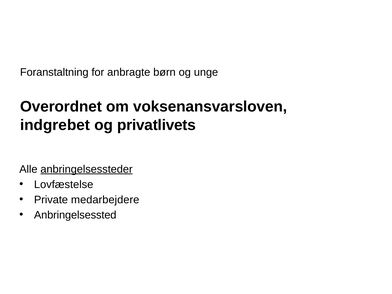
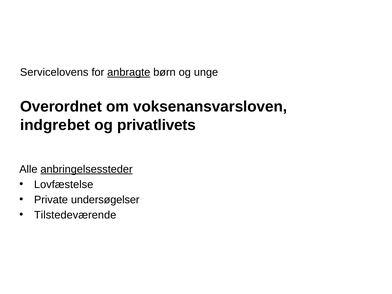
Foranstaltning: Foranstaltning -> Servicelovens (54, 72)
anbragte underline: none -> present (129, 72)
medarbejdere: medarbejdere -> undersøgelser (105, 200)
Anbringelsessted: Anbringelsessted -> Tilstedeværende (75, 215)
